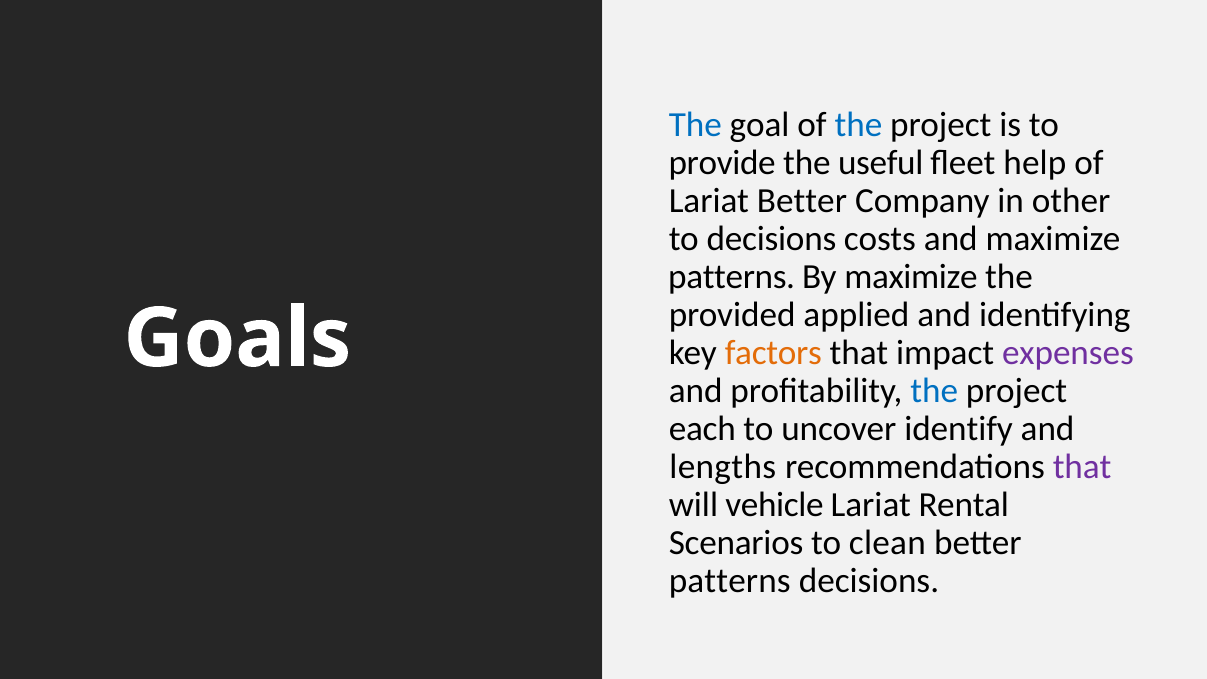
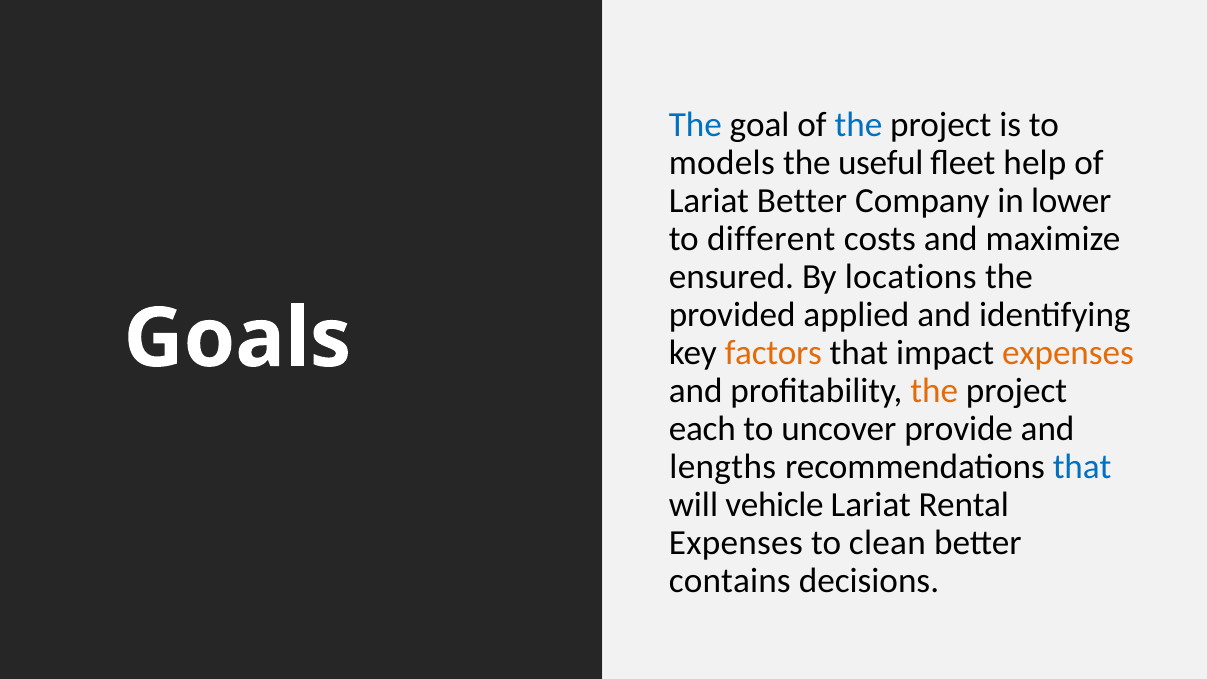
provide: provide -> models (722, 163)
other: other -> lower (1071, 201)
to decisions: decisions -> different (771, 239)
patterns: patterns -> ensured (731, 277)
By maximize: maximize -> locations (911, 277)
expenses colour: purple -> orange (1068, 353)
the colour: blue -> orange (934, 391)
identify: identify -> provide (959, 429)
that colour: purple -> blue (1082, 467)
Scenarios: Scenarios -> Expenses (736, 543)
patterns: patterns -> contains (730, 581)
